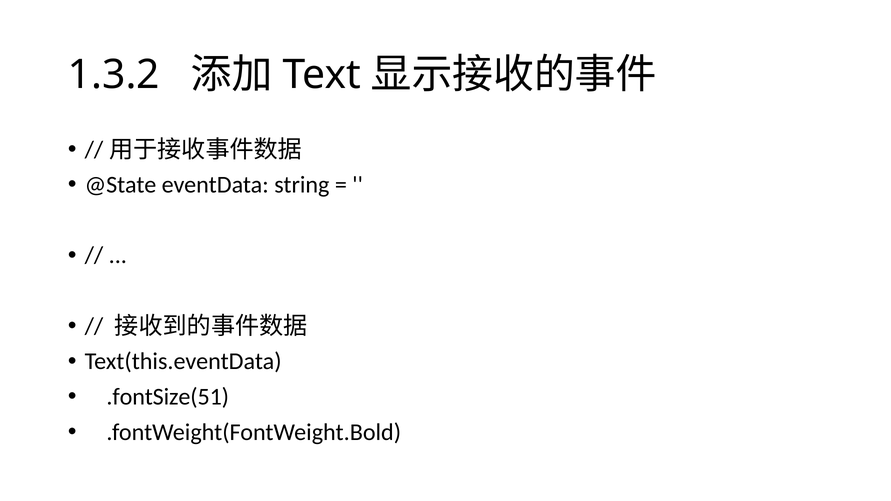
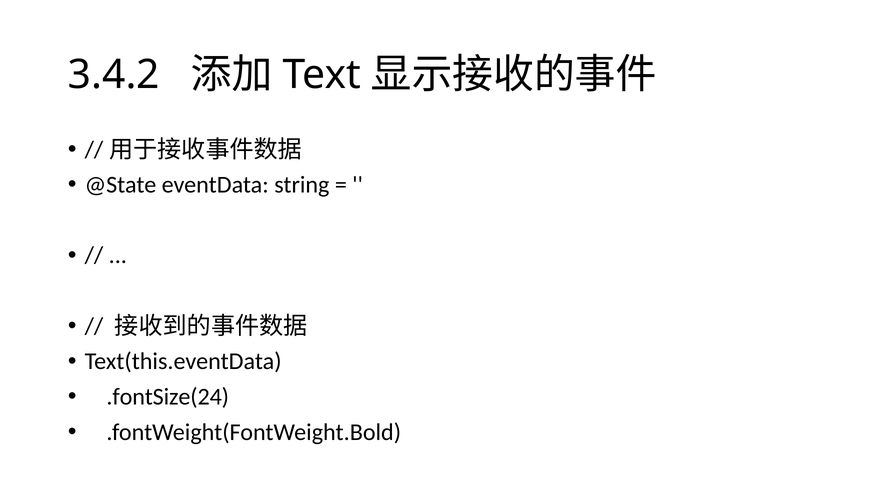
1.3.2: 1.3.2 -> 3.4.2 (114, 75)
.fontSize(51: .fontSize(51 -> .fontSize(24 (168, 397)
